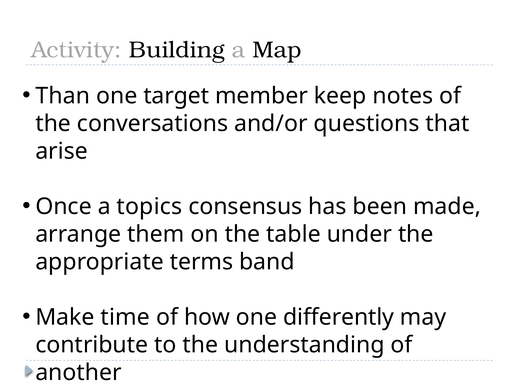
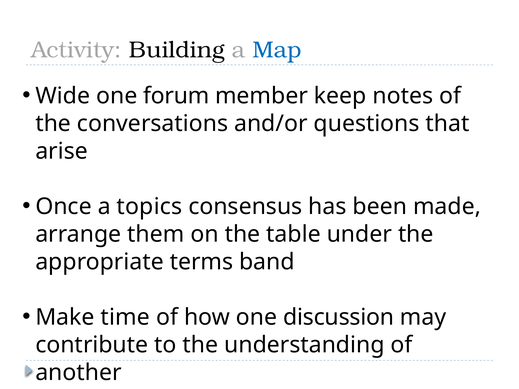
Map colour: black -> blue (277, 50)
Than: Than -> Wide (63, 96)
target: target -> forum (176, 96)
differently: differently -> discussion (339, 317)
